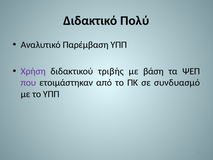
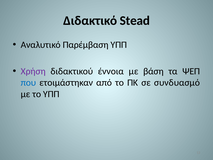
Πολύ: Πολύ -> Stead (135, 21)
τριβής: τριβής -> έννοια (111, 71)
που colour: purple -> blue (28, 83)
